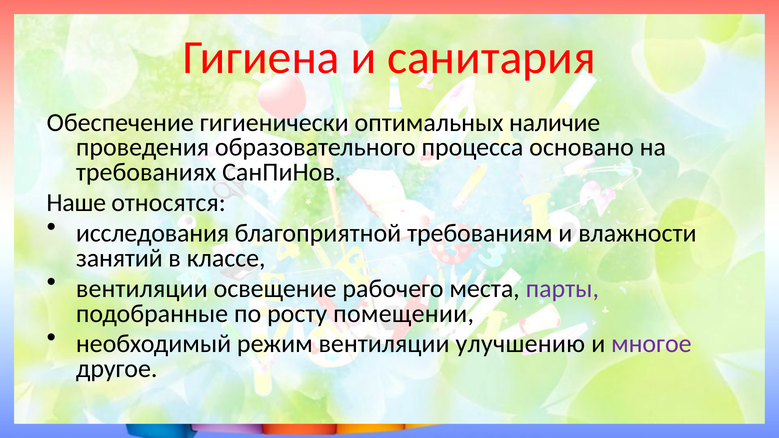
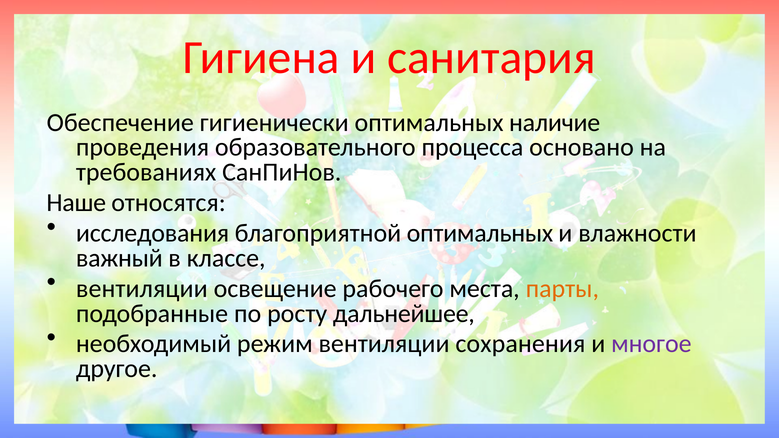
благоприятной требованиям: требованиям -> оптимальных (480, 233)
занятий: занятий -> важный (119, 258)
парты colour: purple -> orange (562, 289)
помещении: помещении -> дальнейшее (404, 314)
улучшению: улучшению -> сохранения (520, 344)
